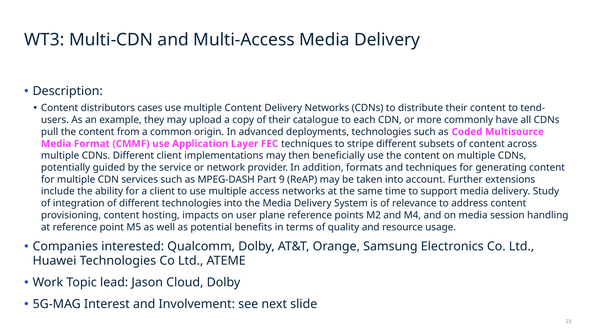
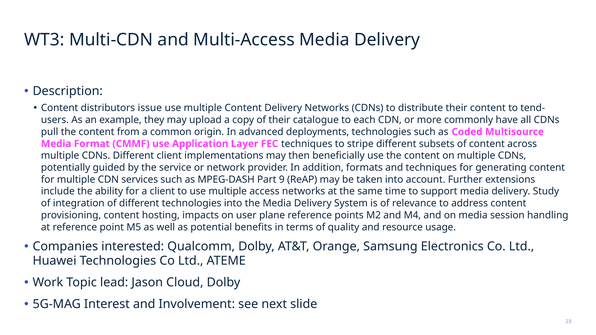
cases: cases -> issue (150, 108)
